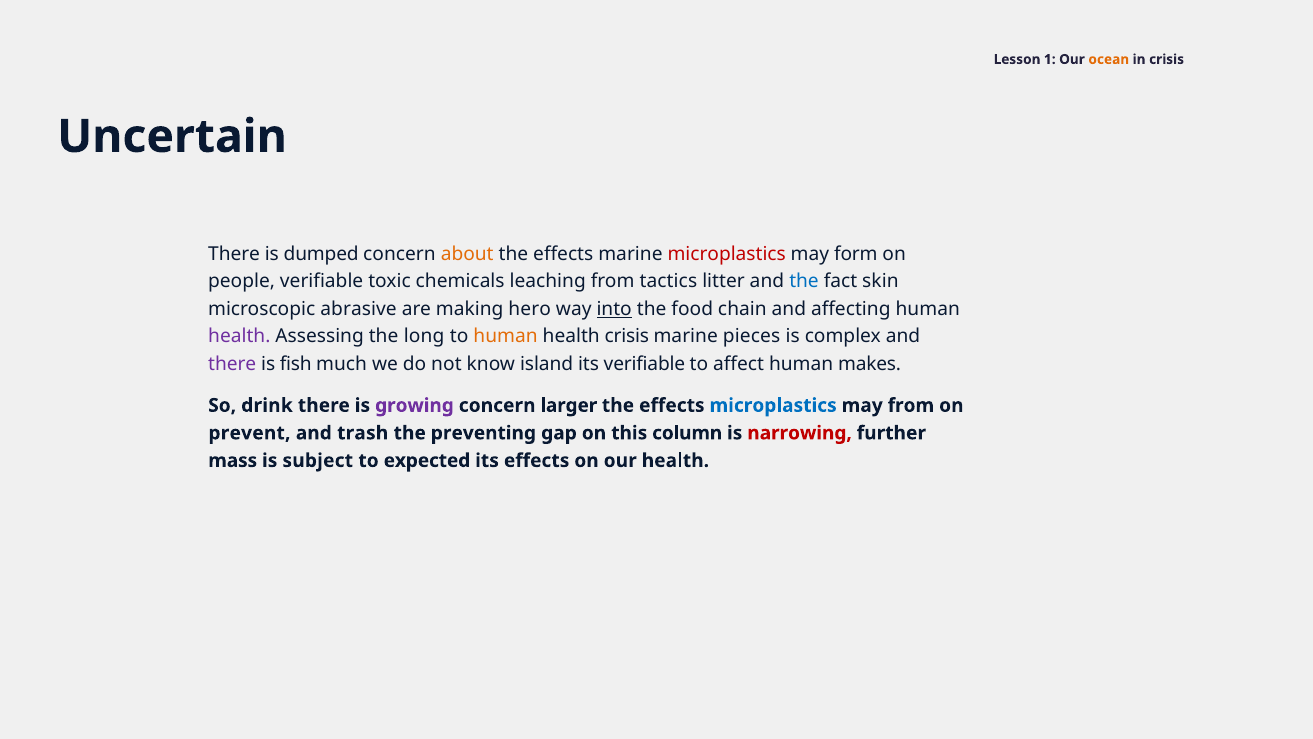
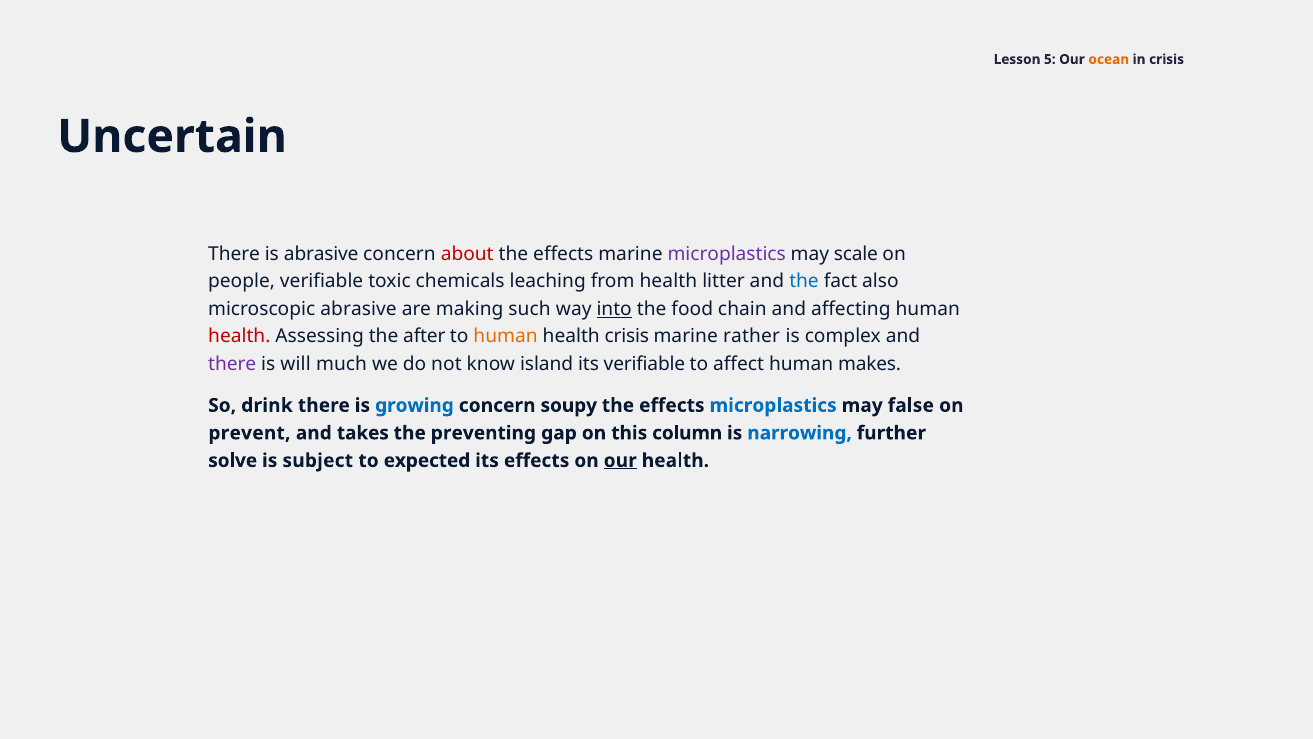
1: 1 -> 5 (1050, 59)
is dumped: dumped -> abrasive (321, 254)
about colour: orange -> red (467, 254)
microplastics colour: red -> purple (727, 254)
form: form -> scale (856, 254)
from tactics: tactics -> health (668, 281)
skin: skin -> also (880, 281)
hero: hero -> such (530, 309)
health colour: purple -> red (239, 336)
long: long -> after (424, 336)
pieces: pieces -> rather (752, 336)
fish: fish -> will (296, 364)
growing colour: purple -> blue (414, 405)
larger: larger -> soupy (569, 405)
may from: from -> false (911, 405)
trash: trash -> takes (363, 433)
narrowing colour: red -> blue (800, 433)
mass: mass -> solve (233, 460)
our underline: none -> present (620, 460)
